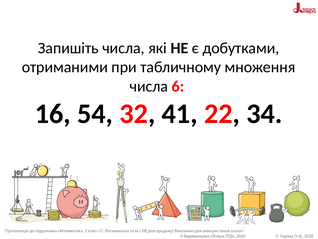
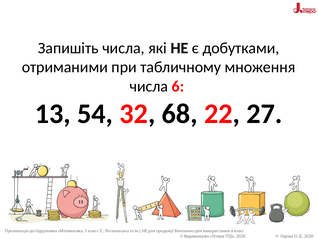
16: 16 -> 13 (53, 114)
41: 41 -> 68 (180, 114)
34: 34 -> 27 (264, 114)
